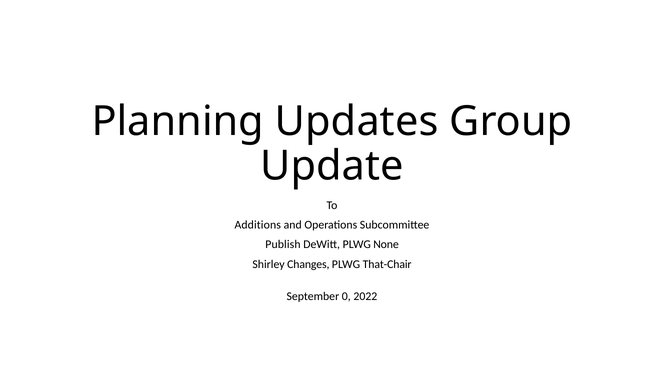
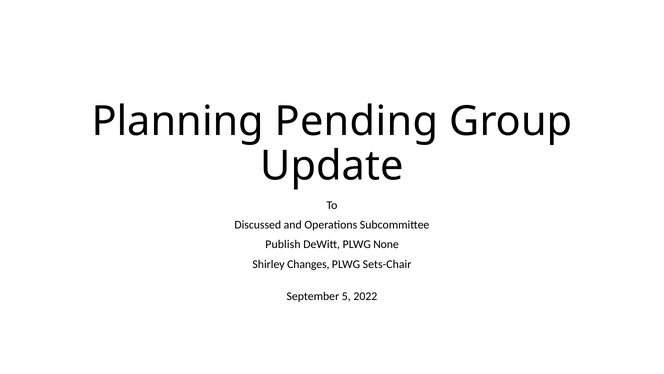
Updates: Updates -> Pending (356, 121)
Additions: Additions -> Discussed (258, 225)
That-Chair: That-Chair -> Sets-Chair (387, 264)
0: 0 -> 5 (346, 296)
